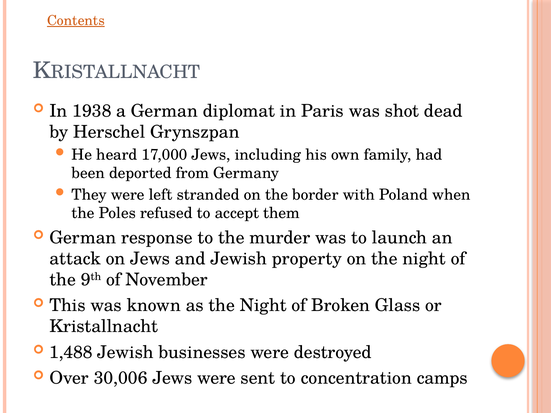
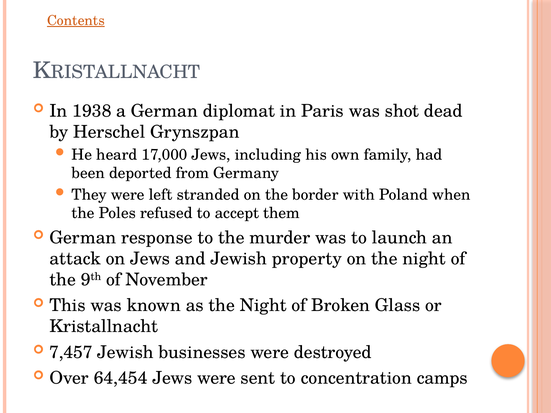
1,488: 1,488 -> 7,457 (71, 352)
30,006: 30,006 -> 64,454 (121, 378)
